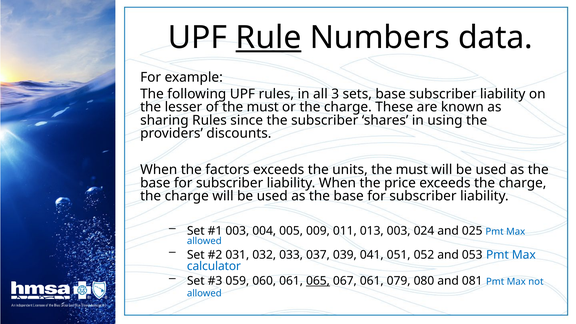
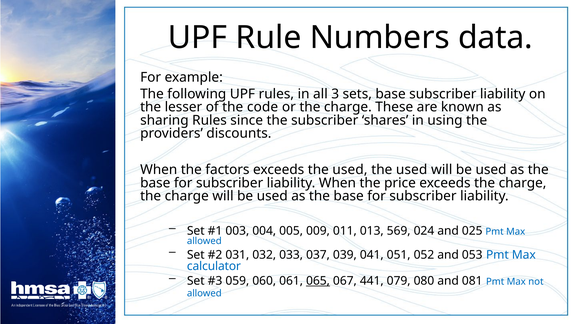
Rule underline: present -> none (269, 37)
of the must: must -> code (263, 107)
exceeds the units: units -> used (350, 170)
must: must -> used (412, 170)
013 003: 003 -> 569 (399, 231)
067 061: 061 -> 441 (372, 281)
